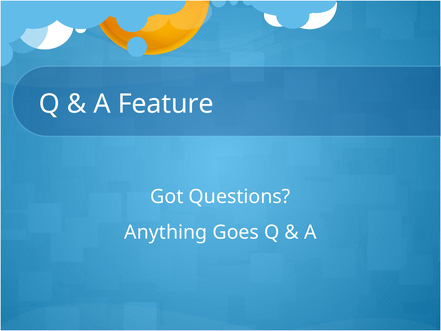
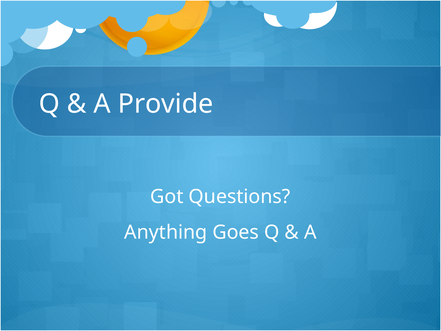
Feature: Feature -> Provide (166, 104)
